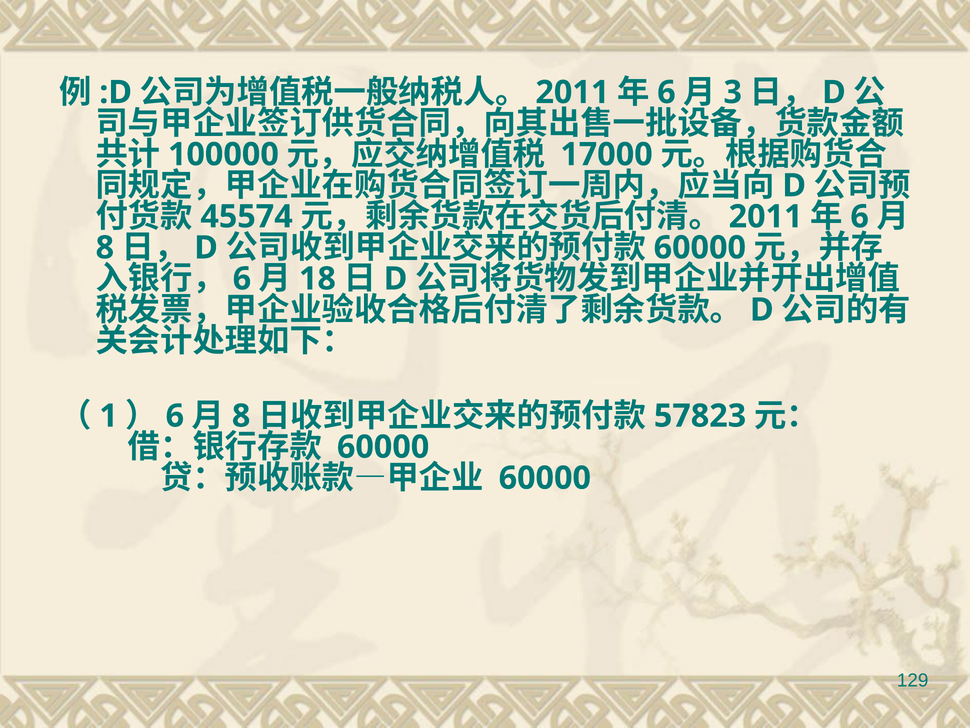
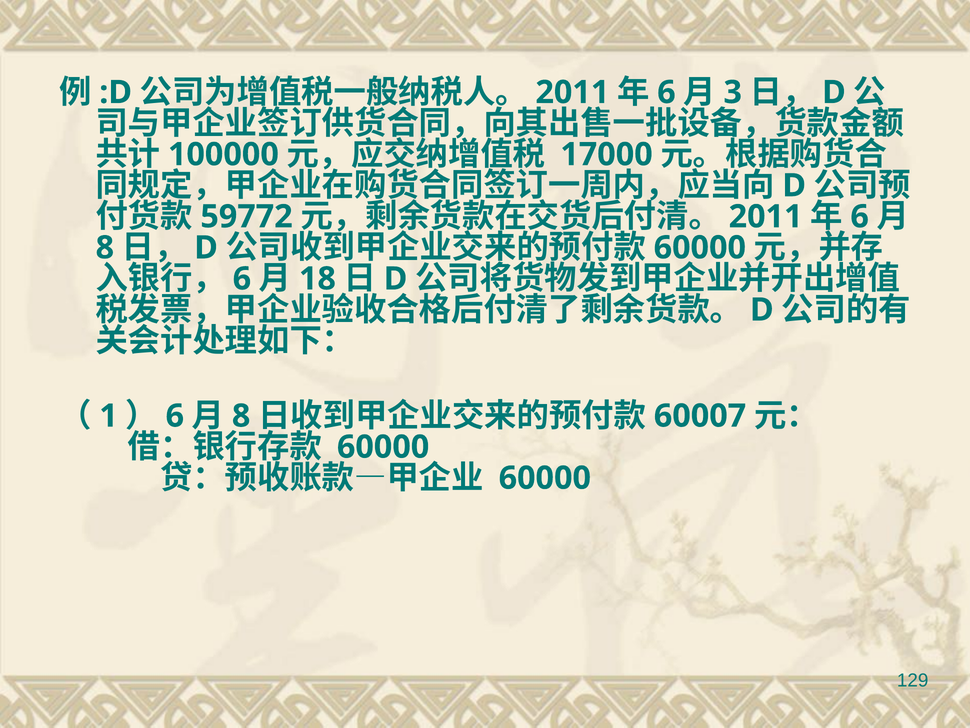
45574: 45574 -> 59772 (247, 217)
57823: 57823 -> 60007 (700, 416)
